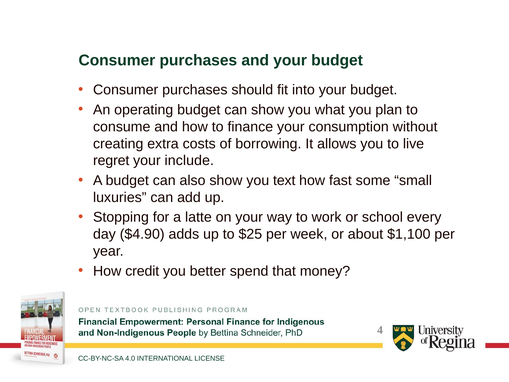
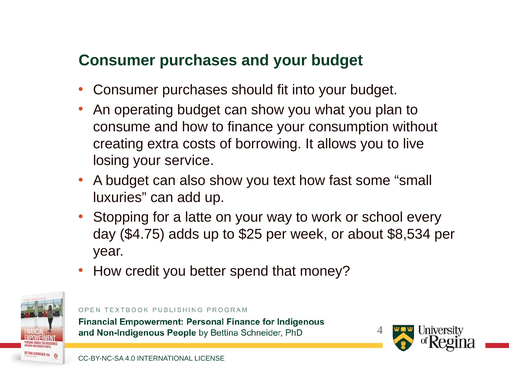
regret: regret -> losing (111, 161)
include: include -> service (189, 161)
$4.90: $4.90 -> $4.75 (142, 234)
$1,100: $1,100 -> $8,534 (409, 234)
